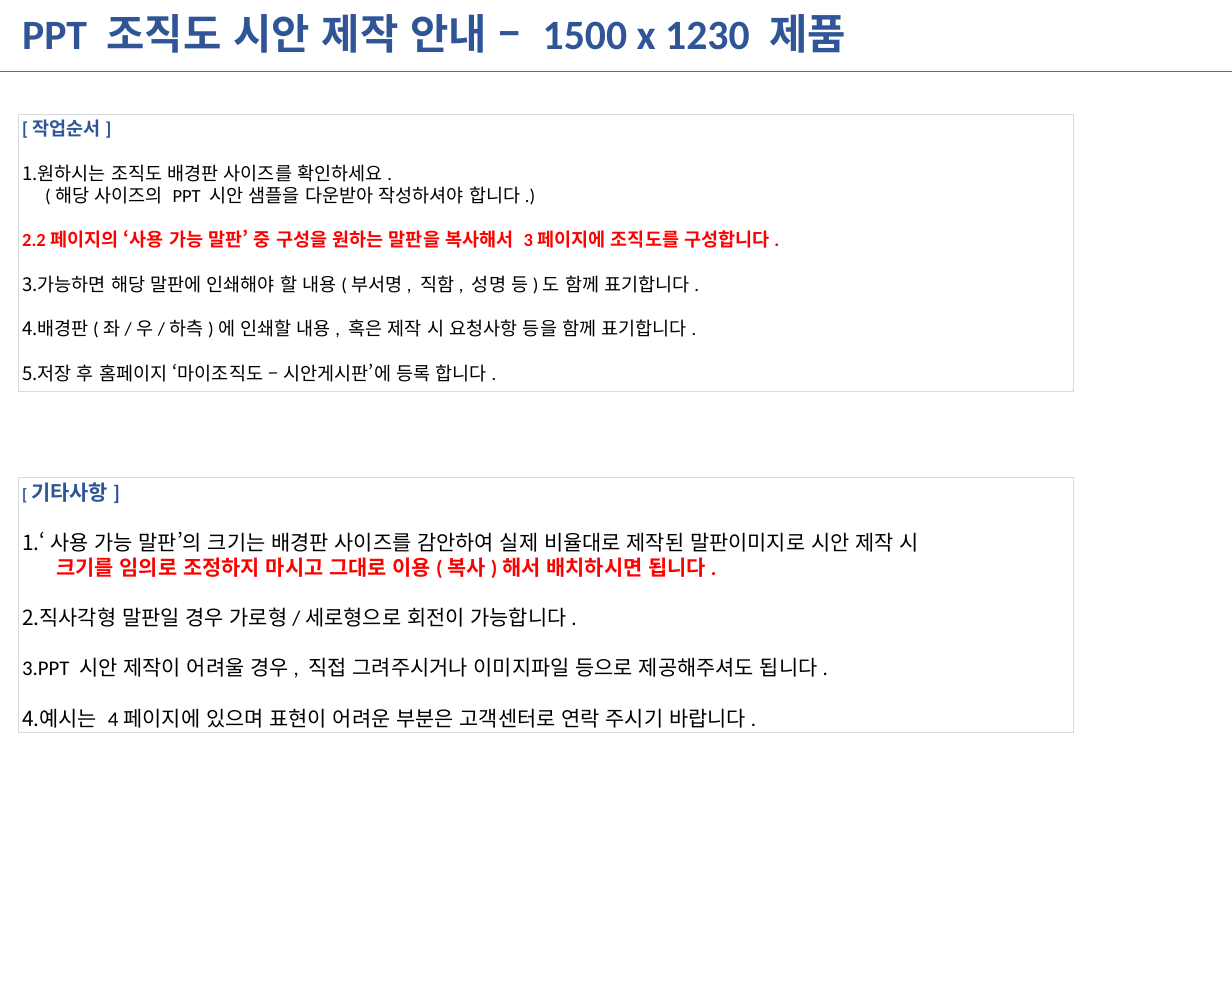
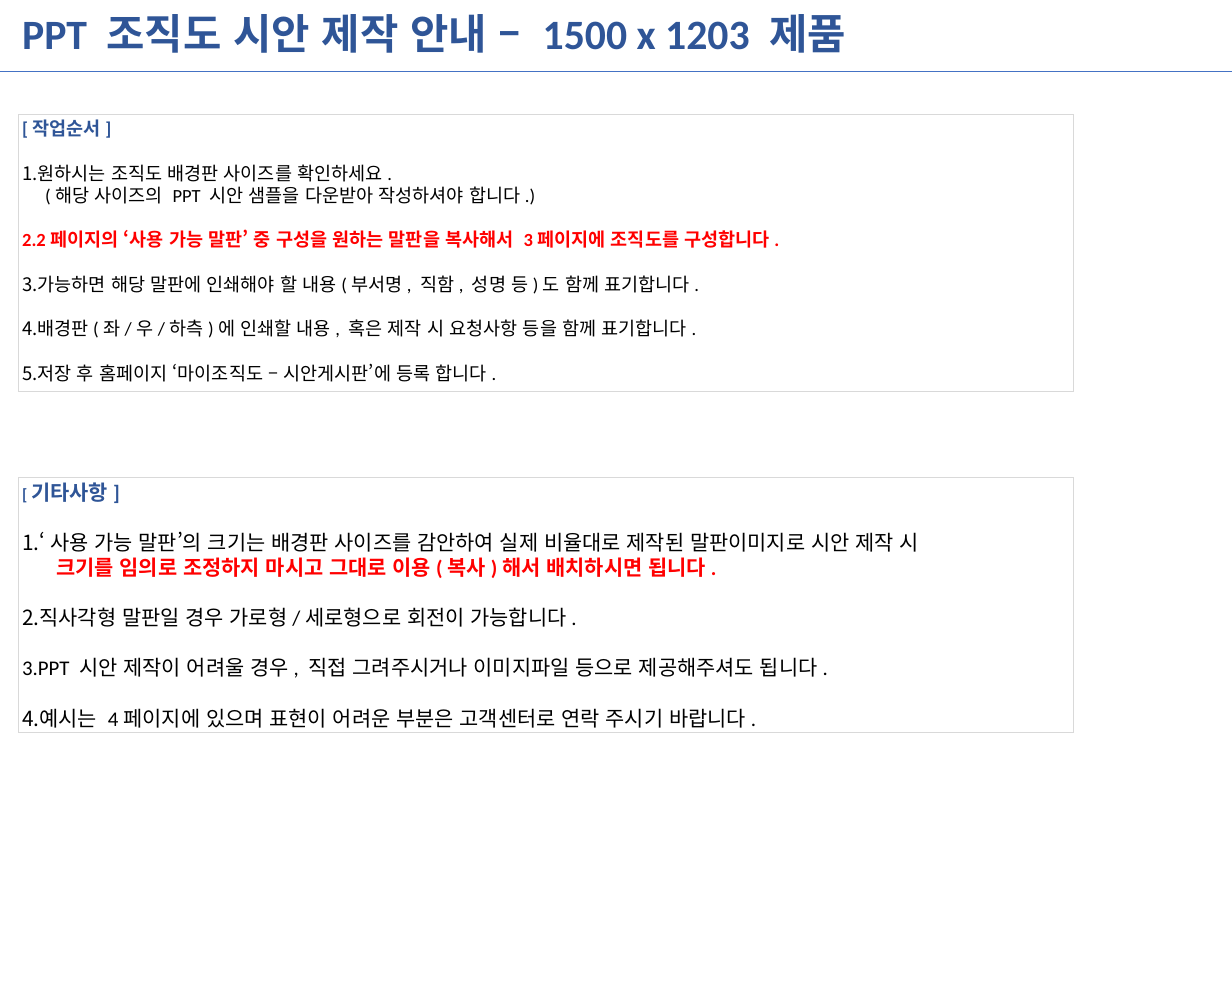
1230: 1230 -> 1203 (707, 35)
